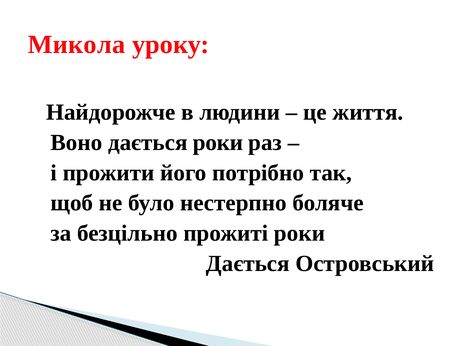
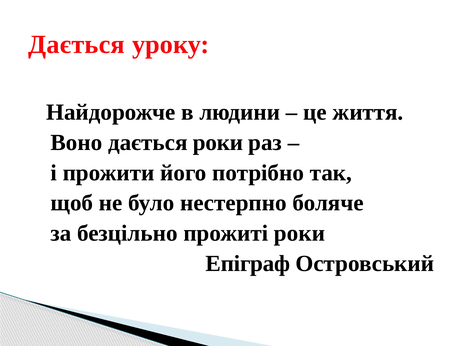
Микола: Микола -> Дається (76, 45)
Дається: Дається -> Епіграф (248, 264)
